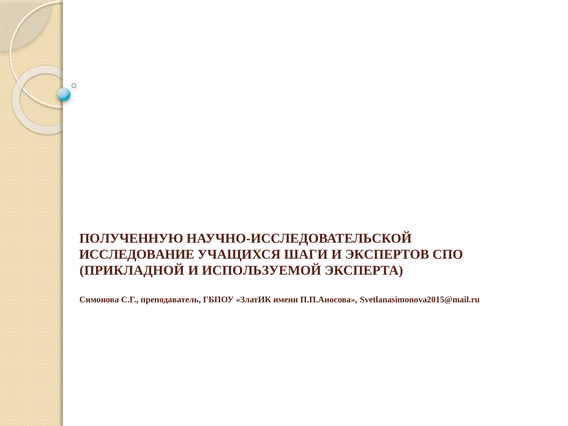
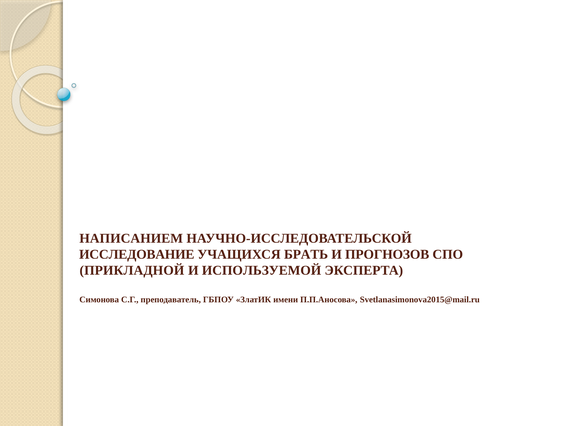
ПОЛУЧЕННУЮ: ПОЛУЧЕННУЮ -> НАПИСАНИЕМ (131, 238)
ШАГИ: ШАГИ -> БРАТЬ (306, 254)
ЭКСПЕРТОВ: ЭКСПЕРТОВ -> ПРОГНОЗОВ (387, 254)
